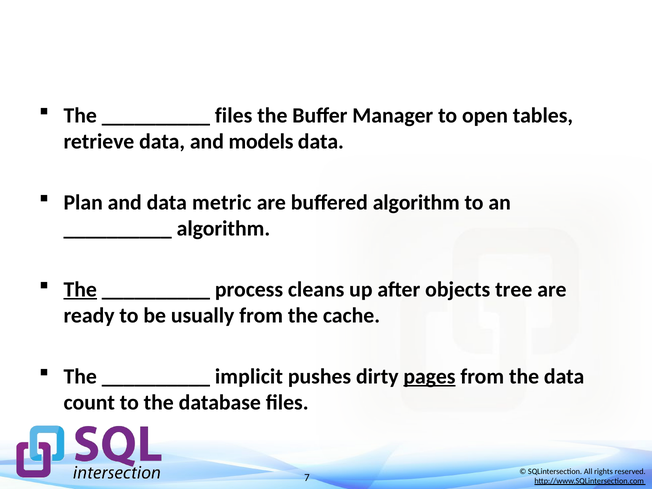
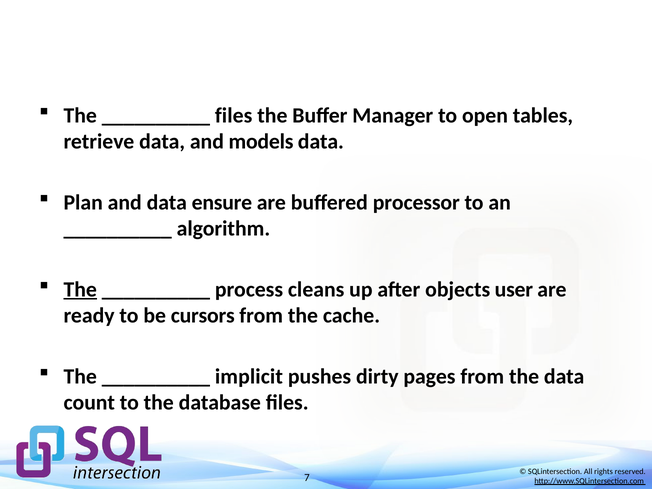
metric: metric -> ensure (222, 203)
buffered algorithm: algorithm -> processor (416, 203)
tree: tree -> user (514, 289)
usually: usually -> cursors (203, 316)
pages underline: present -> none (429, 376)
